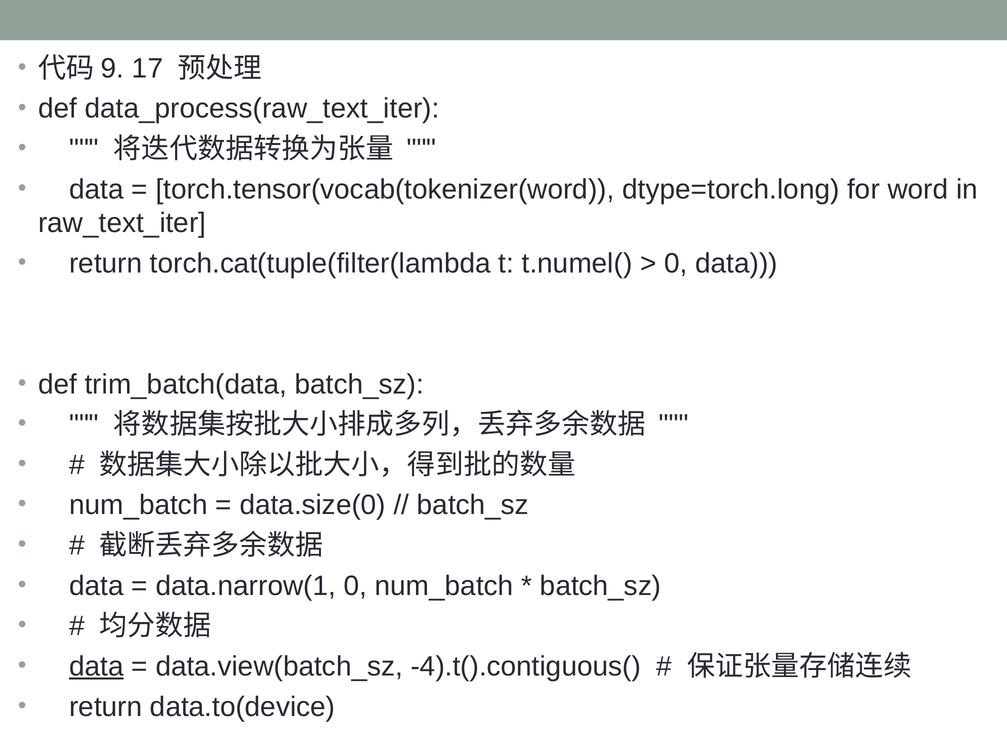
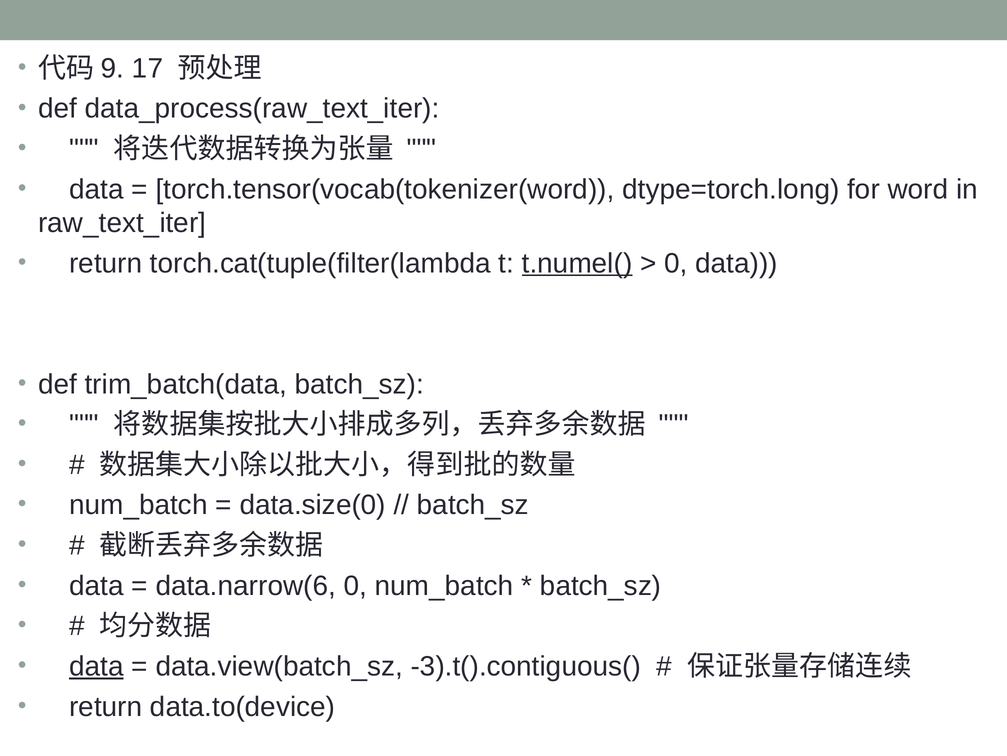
t.numel( underline: none -> present (577, 263)
data.narrow(1: data.narrow(1 -> data.narrow(6 (246, 585)
-4).t().contiguous(: -4).t().contiguous( -> -3).t().contiguous( (526, 666)
